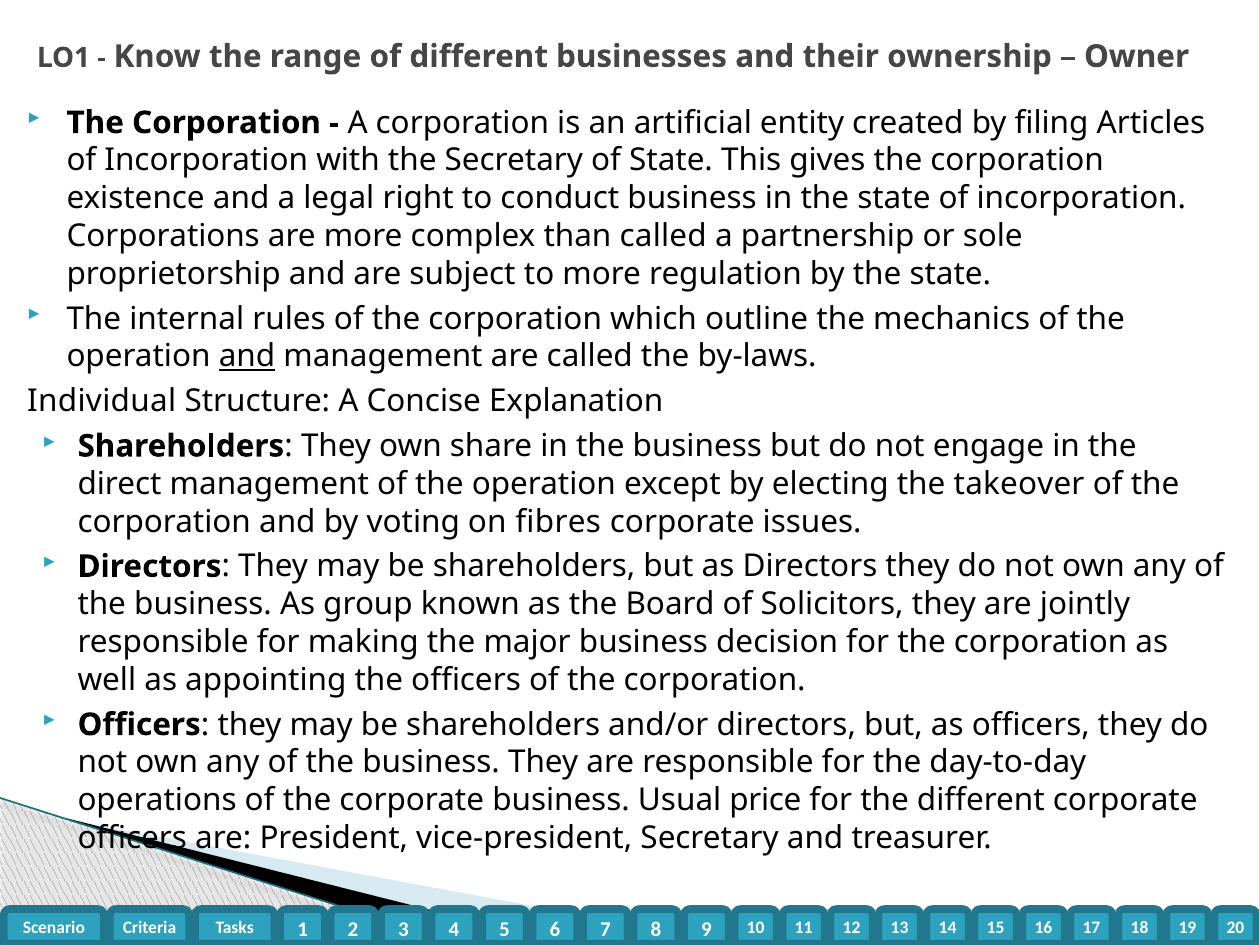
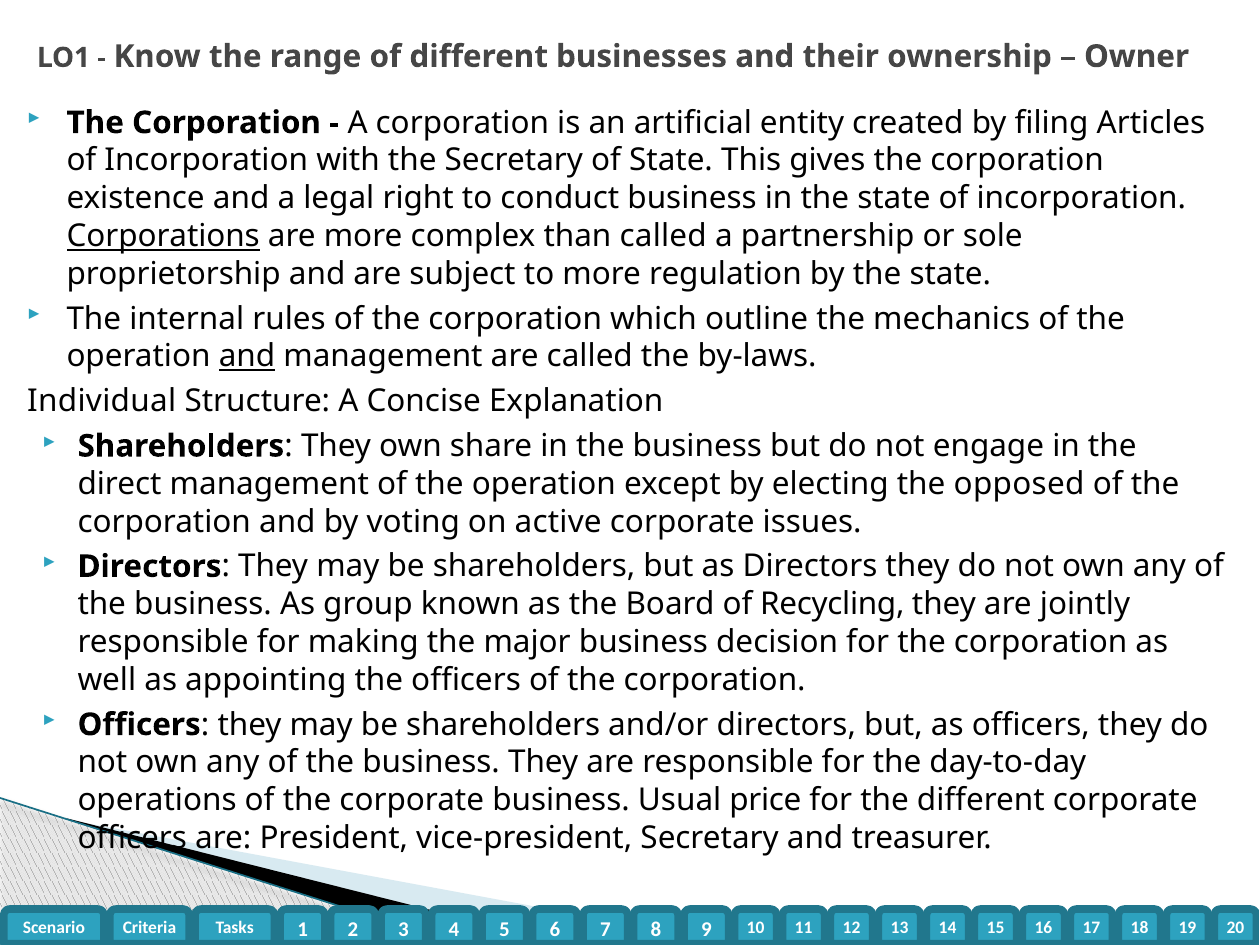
Corporations underline: none -> present (163, 236)
takeover: takeover -> opposed (1019, 484)
fibres: fibres -> active (558, 521)
Solicitors: Solicitors -> Recycling (832, 604)
